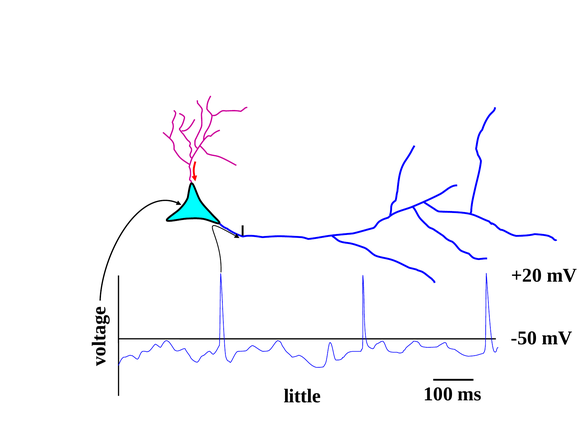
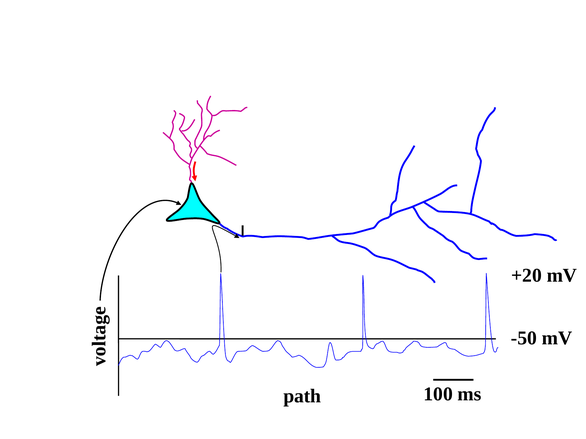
little: little -> path (302, 396)
